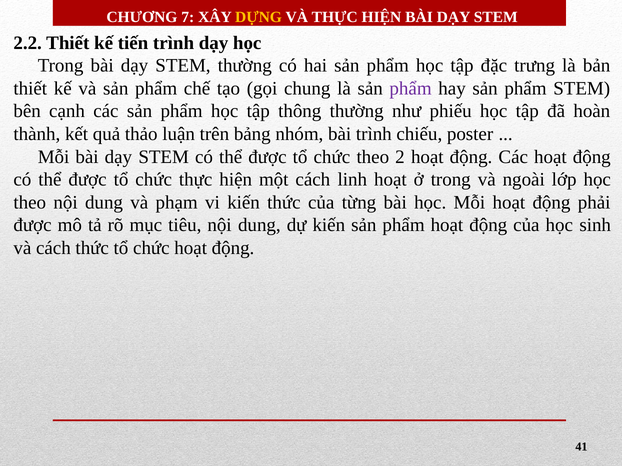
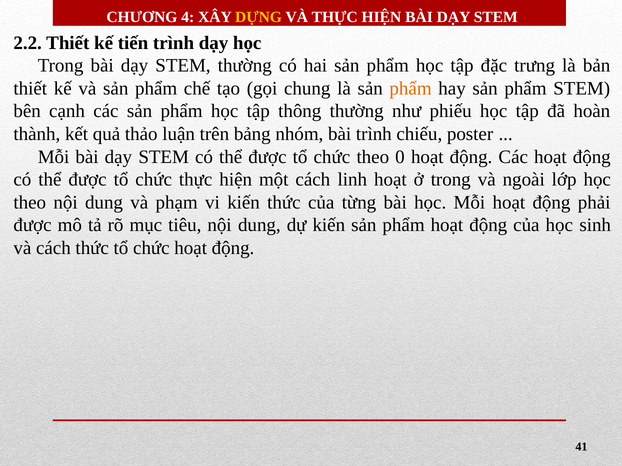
7: 7 -> 4 (188, 17)
phẩm colour: purple -> orange (411, 89)
2: 2 -> 0 (400, 157)
